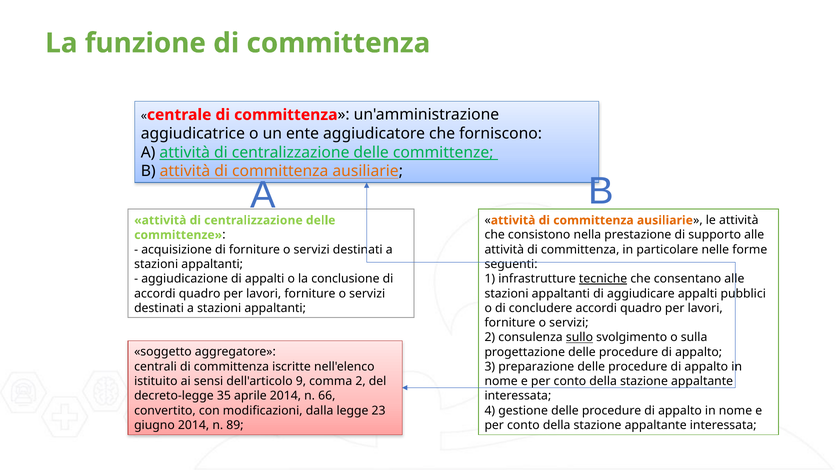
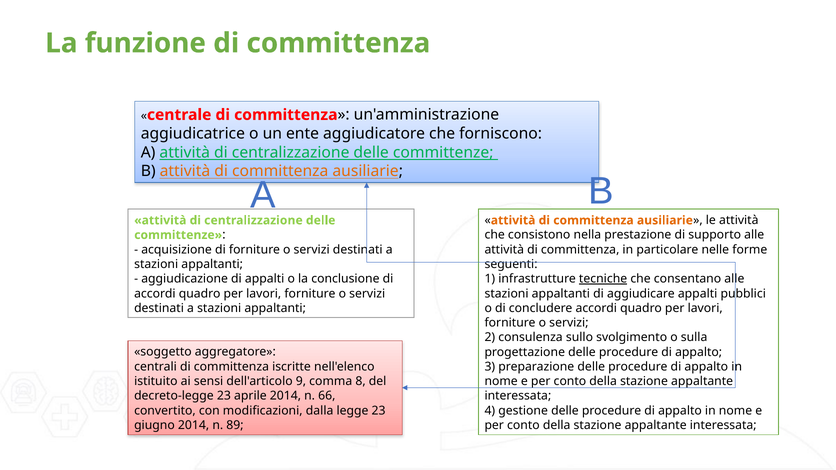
sullo underline: present -> none (579, 338)
comma 2: 2 -> 8 (361, 381)
decreto-legge 35: 35 -> 23 (224, 396)
